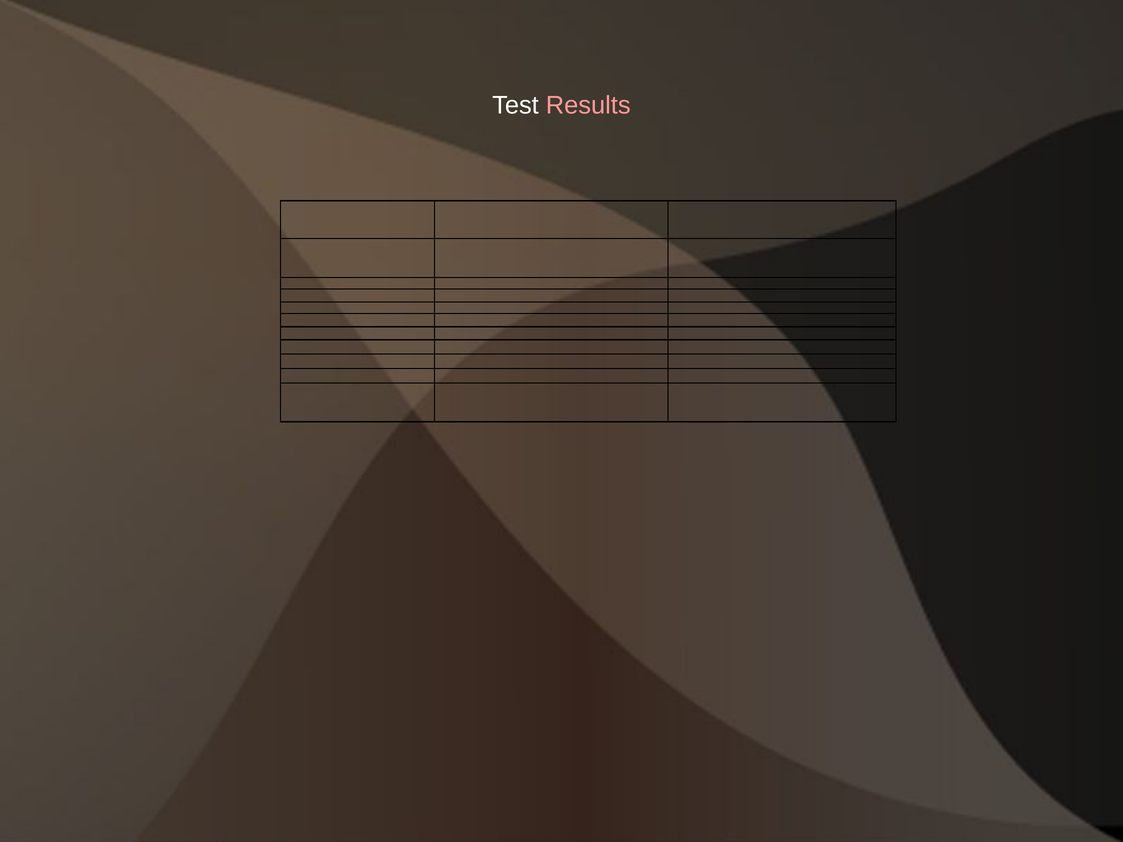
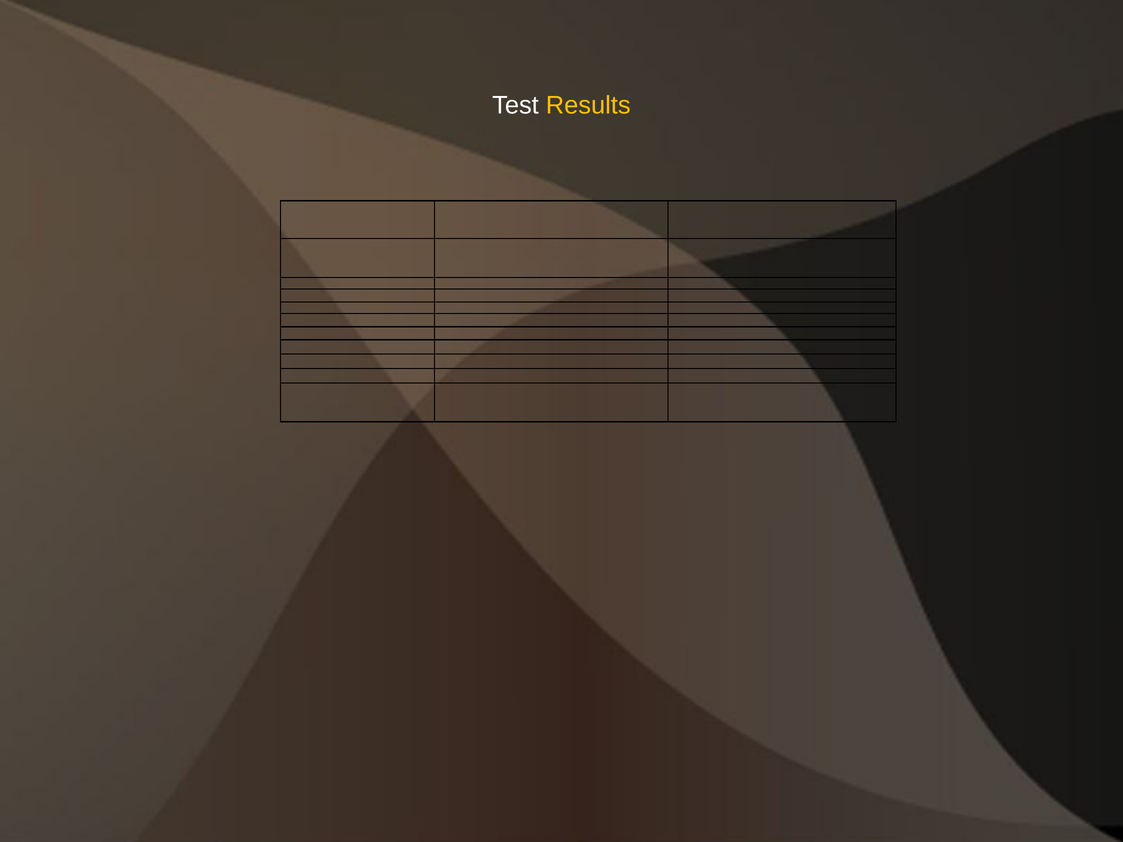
Results colour: pink -> yellow (588, 106)
